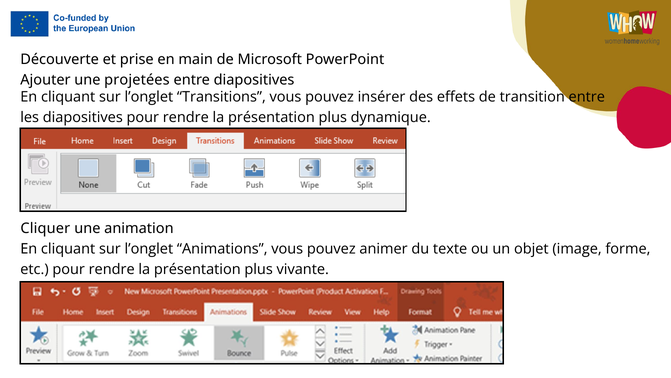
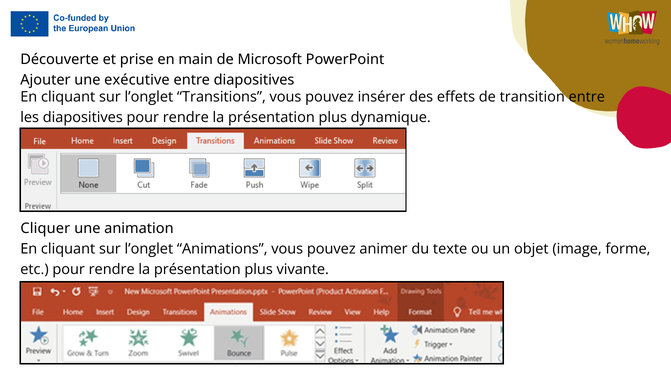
projetées: projetées -> exécutive (137, 80)
